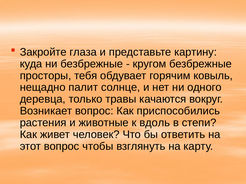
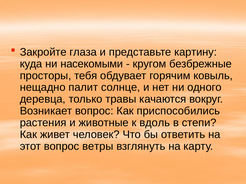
ни безбрежные: безбрежные -> насекомыми (92, 64)
чтобы: чтобы -> ветры (98, 147)
